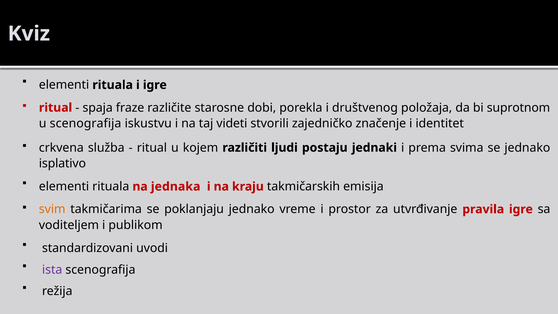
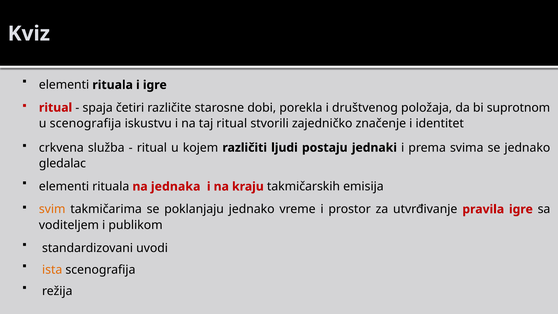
fraze: fraze -> četiri (130, 108)
taj videti: videti -> ritual (232, 123)
isplativo: isplativo -> gledalac (62, 163)
ista colour: purple -> orange (52, 270)
